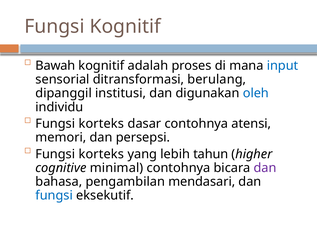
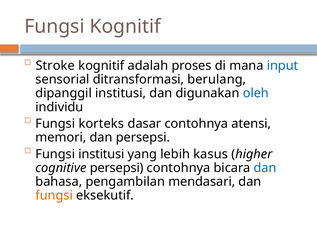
Bawah: Bawah -> Stroke (55, 66)
korteks: korteks -> institusi (101, 154)
tahun: tahun -> kasus (211, 154)
cognitive minimal: minimal -> persepsi (117, 168)
dan colour: purple -> blue (265, 168)
fungsi colour: blue -> orange (54, 195)
